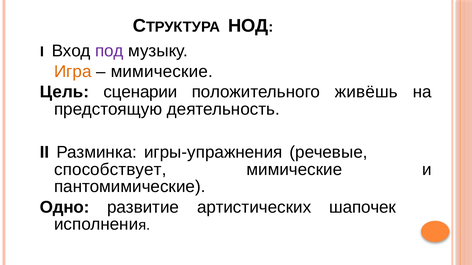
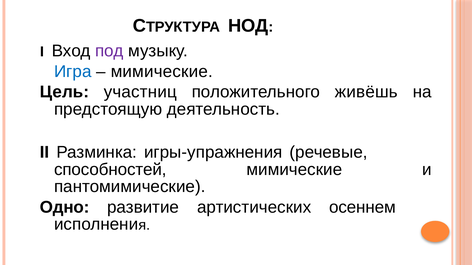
Игра colour: orange -> blue (73, 72)
сценарии: сценарии -> участниц (140, 92)
способствует: способствует -> способностей (110, 170)
шапочек: шапочек -> осеннем (363, 208)
